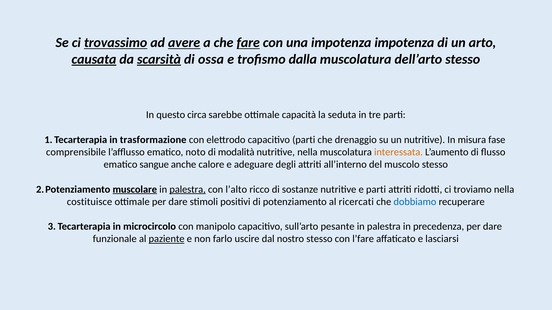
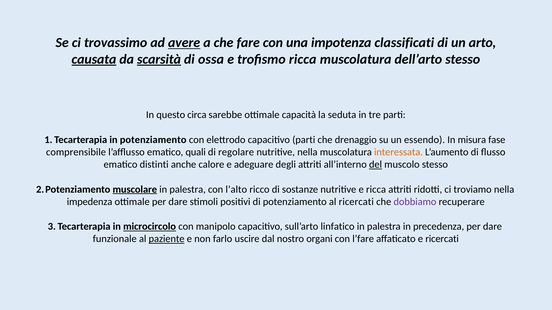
trovassimo underline: present -> none (116, 43)
fare underline: present -> none (248, 43)
impotenza impotenza: impotenza -> classificati (404, 43)
trofismo dalla: dalla -> ricca (303, 59)
in trasformazione: trasformazione -> potenziamento (153, 140)
un nutritive: nutritive -> essendo (424, 140)
noto: noto -> quali (196, 152)
modalità: modalità -> regolare (236, 152)
sangue: sangue -> distinti (154, 165)
del underline: none -> present (376, 165)
palestra underline: present -> none (188, 190)
e parti: parti -> ricca (376, 190)
costituisce: costituisce -> impedenza (90, 202)
dobbiamo colour: blue -> purple (415, 202)
microcircolo underline: none -> present (150, 227)
pesante: pesante -> linfatico (338, 227)
nostro stesso: stesso -> organi (319, 239)
e lasciarsi: lasciarsi -> ricercati (442, 239)
